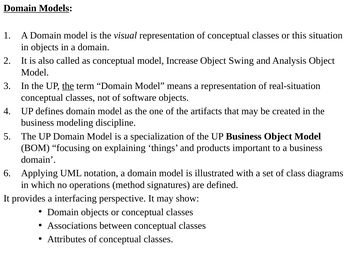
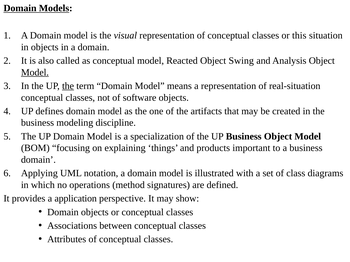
Increase: Increase -> Reacted (182, 61)
Model underline: none -> present (35, 72)
interfacing: interfacing -> application (76, 199)
